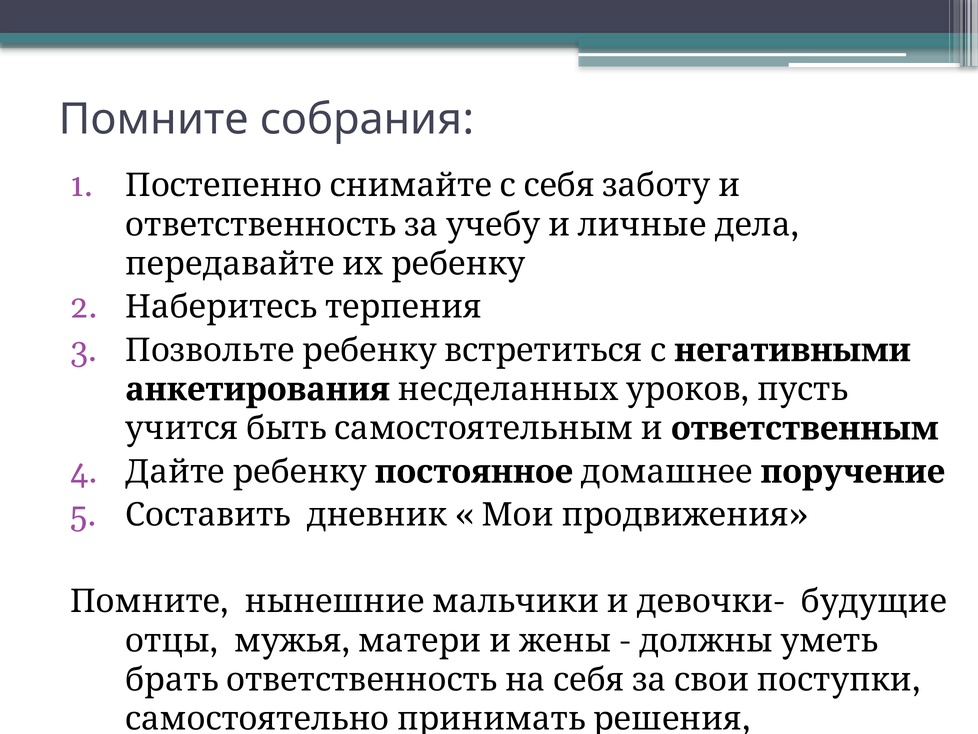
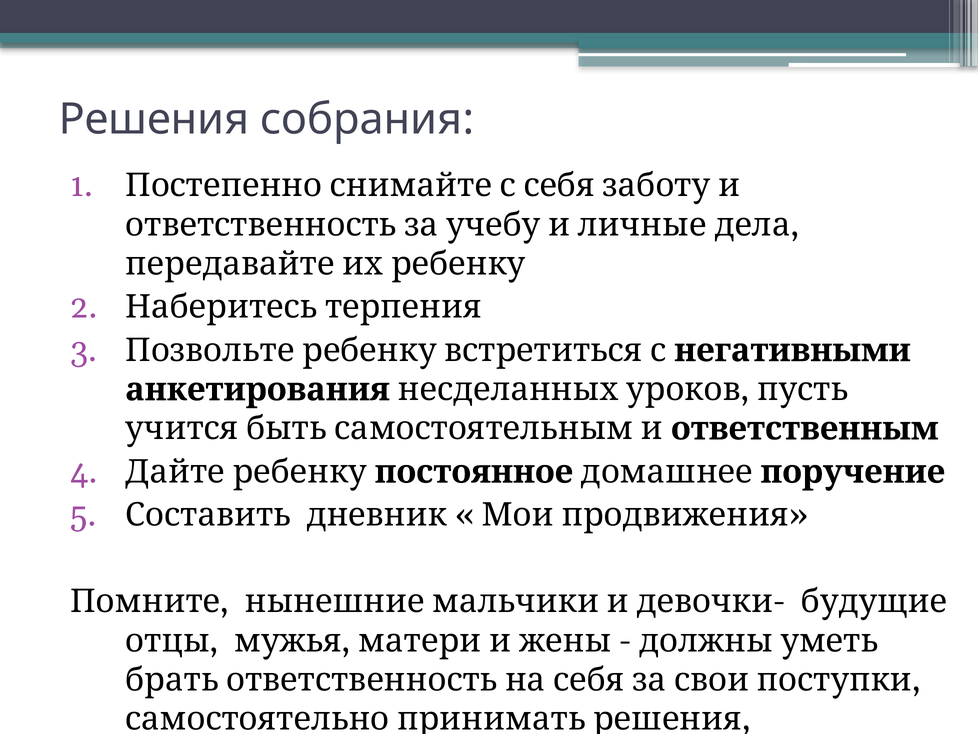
Помните: Помните -> Решения (154, 119)
